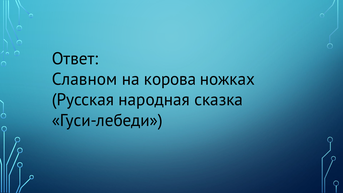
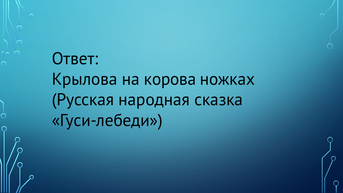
Славном: Славном -> Крылова (85, 79)
